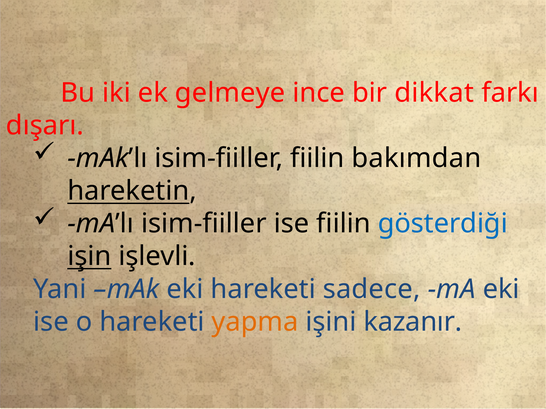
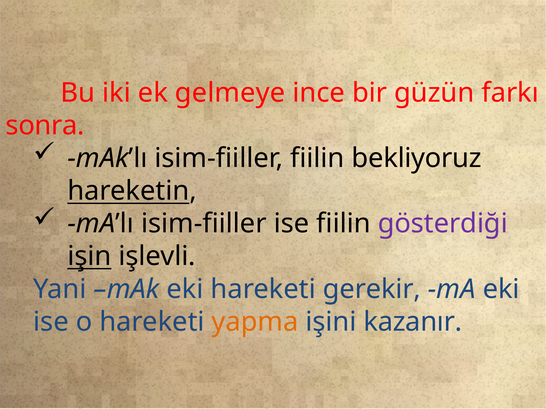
dikkat: dikkat -> güzün (434, 93)
dışarı: dışarı -> sonra (45, 126)
bakımdan: bakımdan -> bekliyoruz (417, 158)
gösterdiği colour: blue -> purple (443, 224)
sadece: sadece -> gerekir (372, 289)
